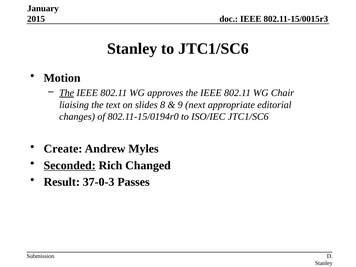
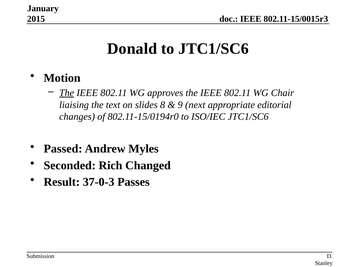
Stanley: Stanley -> Donald (132, 49)
Create: Create -> Passed (63, 149)
Seconded underline: present -> none (70, 165)
